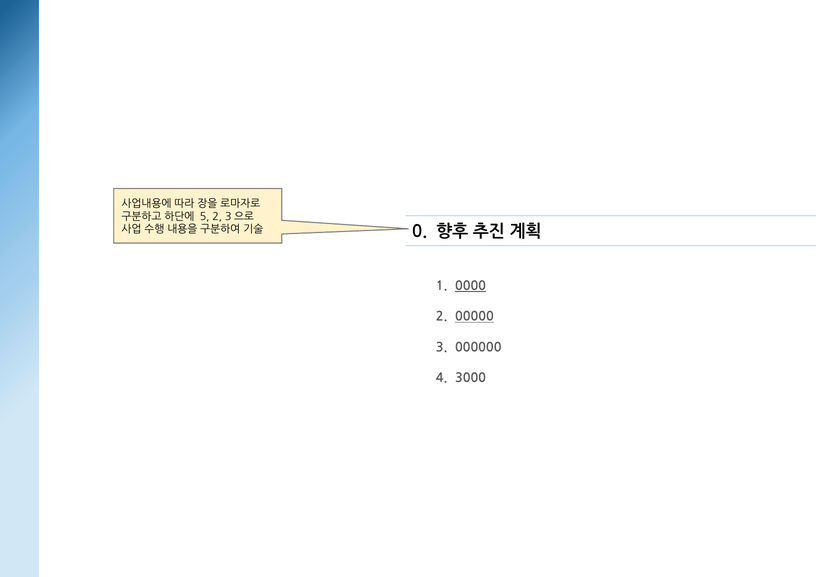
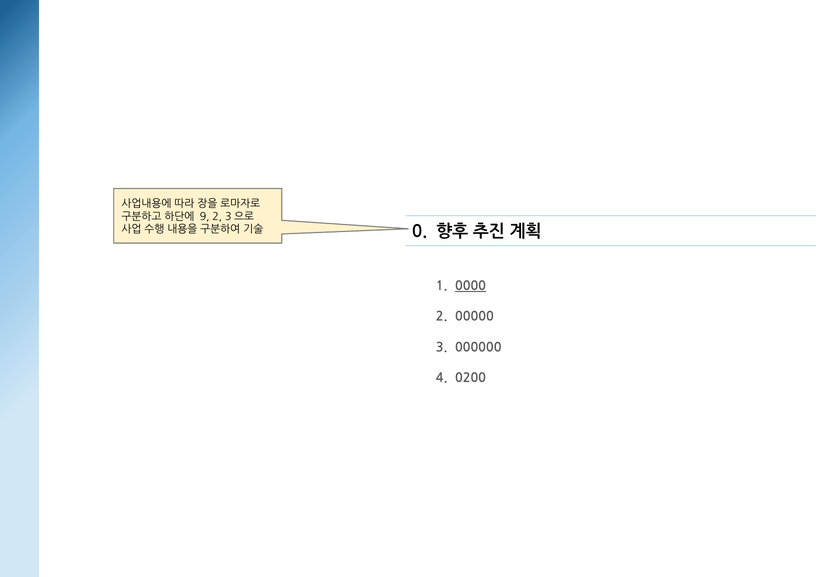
5: 5 -> 9 (205, 216)
00000 underline: present -> none (474, 317)
3000: 3000 -> 0200 (471, 378)
